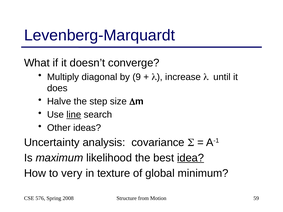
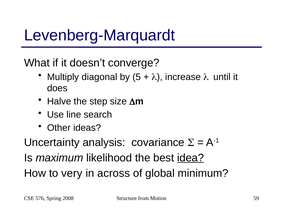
9: 9 -> 5 (137, 77)
line underline: present -> none (74, 115)
texture: texture -> across (114, 173)
